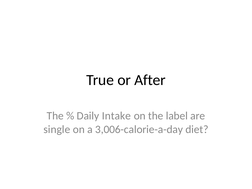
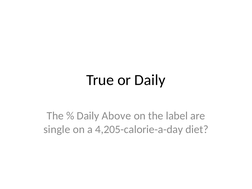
or After: After -> Daily (150, 80)
Intake: Intake -> Above (116, 116)
3,006-calorie-a-day: 3,006-calorie-a-day -> 4,205-calorie-a-day (139, 129)
